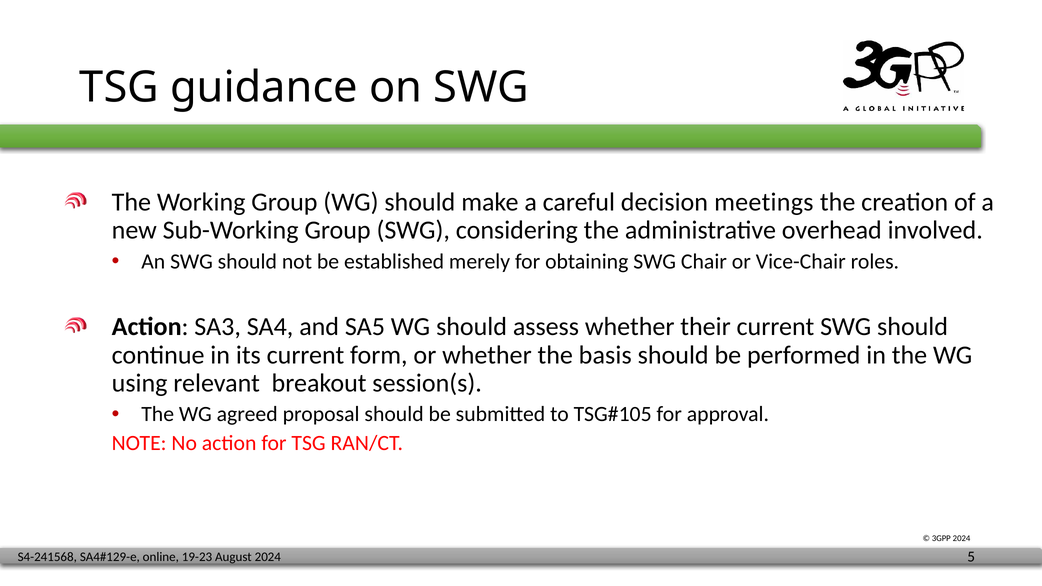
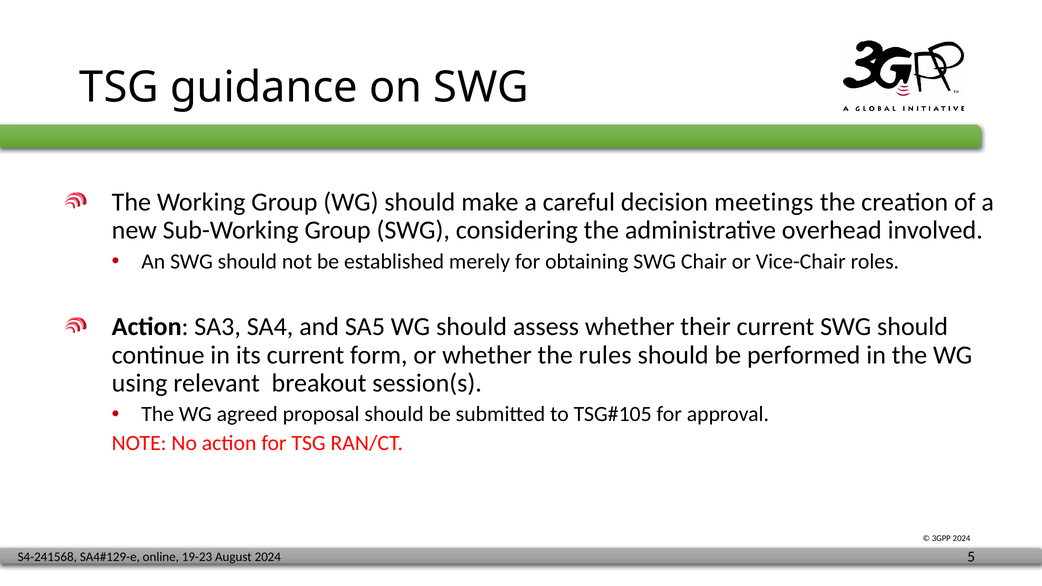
basis: basis -> rules (605, 355)
